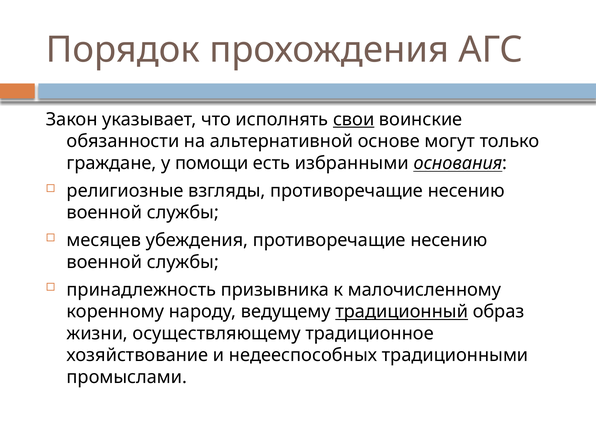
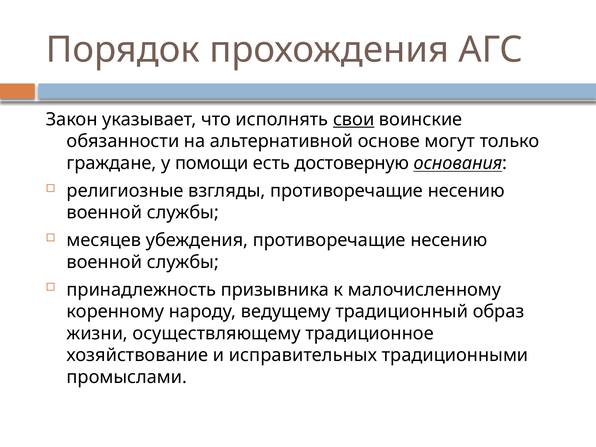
избранными: избранными -> достоверную (352, 163)
традиционный underline: present -> none (402, 312)
недееспособных: недееспособных -> исправительных (303, 355)
